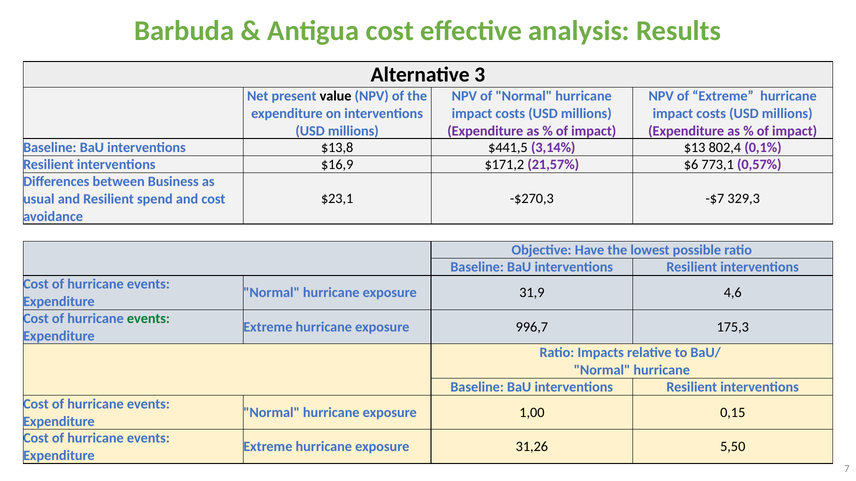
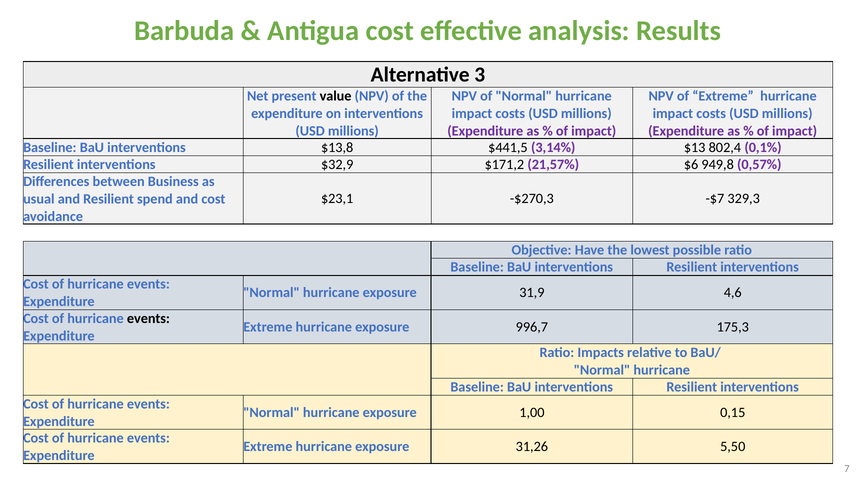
$16,9: $16,9 -> $32,9 (337, 165)
773,1: 773,1 -> 949,8 (718, 165)
events colour: green -> black (148, 319)
